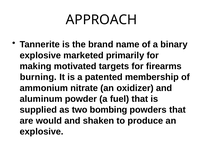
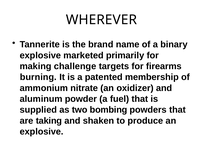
APPROACH: APPROACH -> WHEREVER (101, 20)
motivated: motivated -> challenge (75, 66)
would: would -> taking (49, 120)
